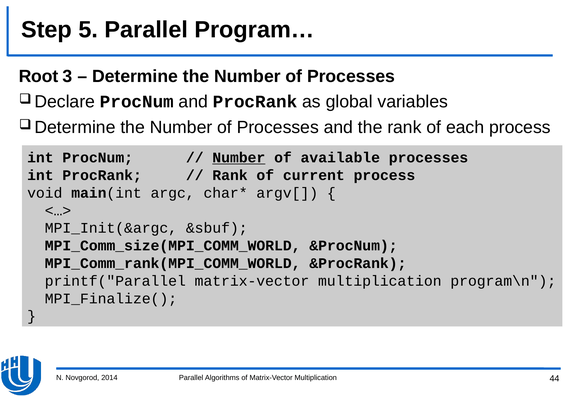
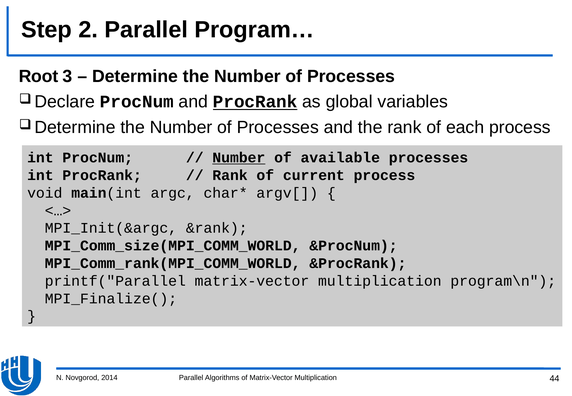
5: 5 -> 2 (88, 30)
ProcRank underline: none -> present (255, 102)
&sbuf: &sbuf -> &rank (217, 228)
